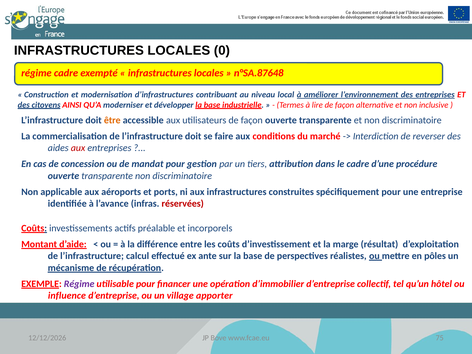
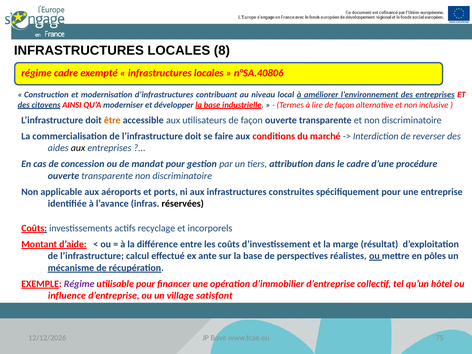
0: 0 -> 8 (222, 51)
n°SA.87648: n°SA.87648 -> n°SA.40806 (259, 73)
aux colour: red -> black (78, 148)
réservées colour: red -> black (183, 204)
préalable: préalable -> recyclage (156, 228)
apporter: apporter -> satisfont (214, 296)
